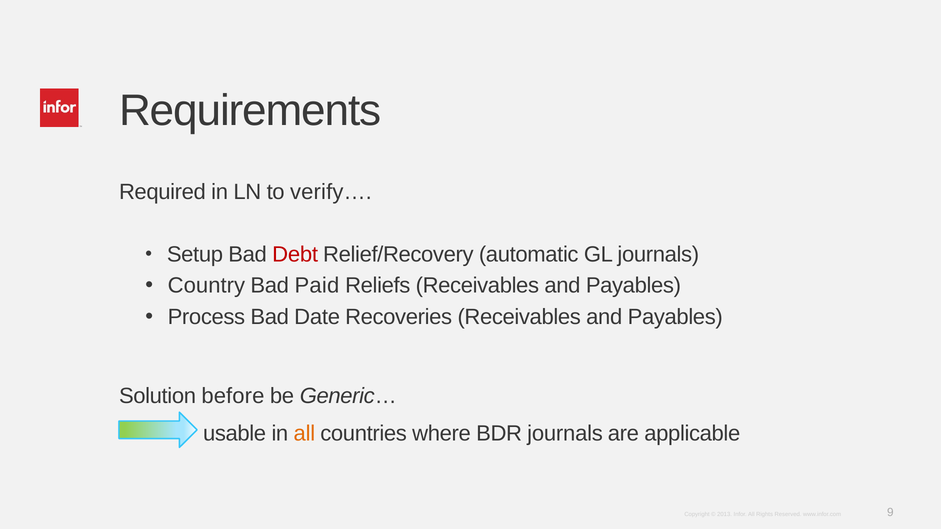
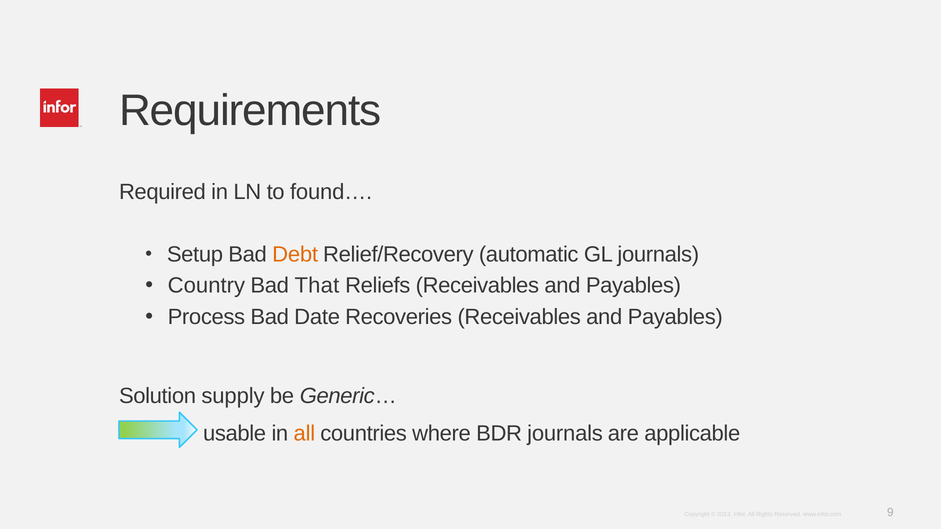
verify…: verify… -> found… (331, 192)
Debt colour: red -> orange (295, 255)
Paid: Paid -> That (317, 286)
before: before -> supply (233, 396)
